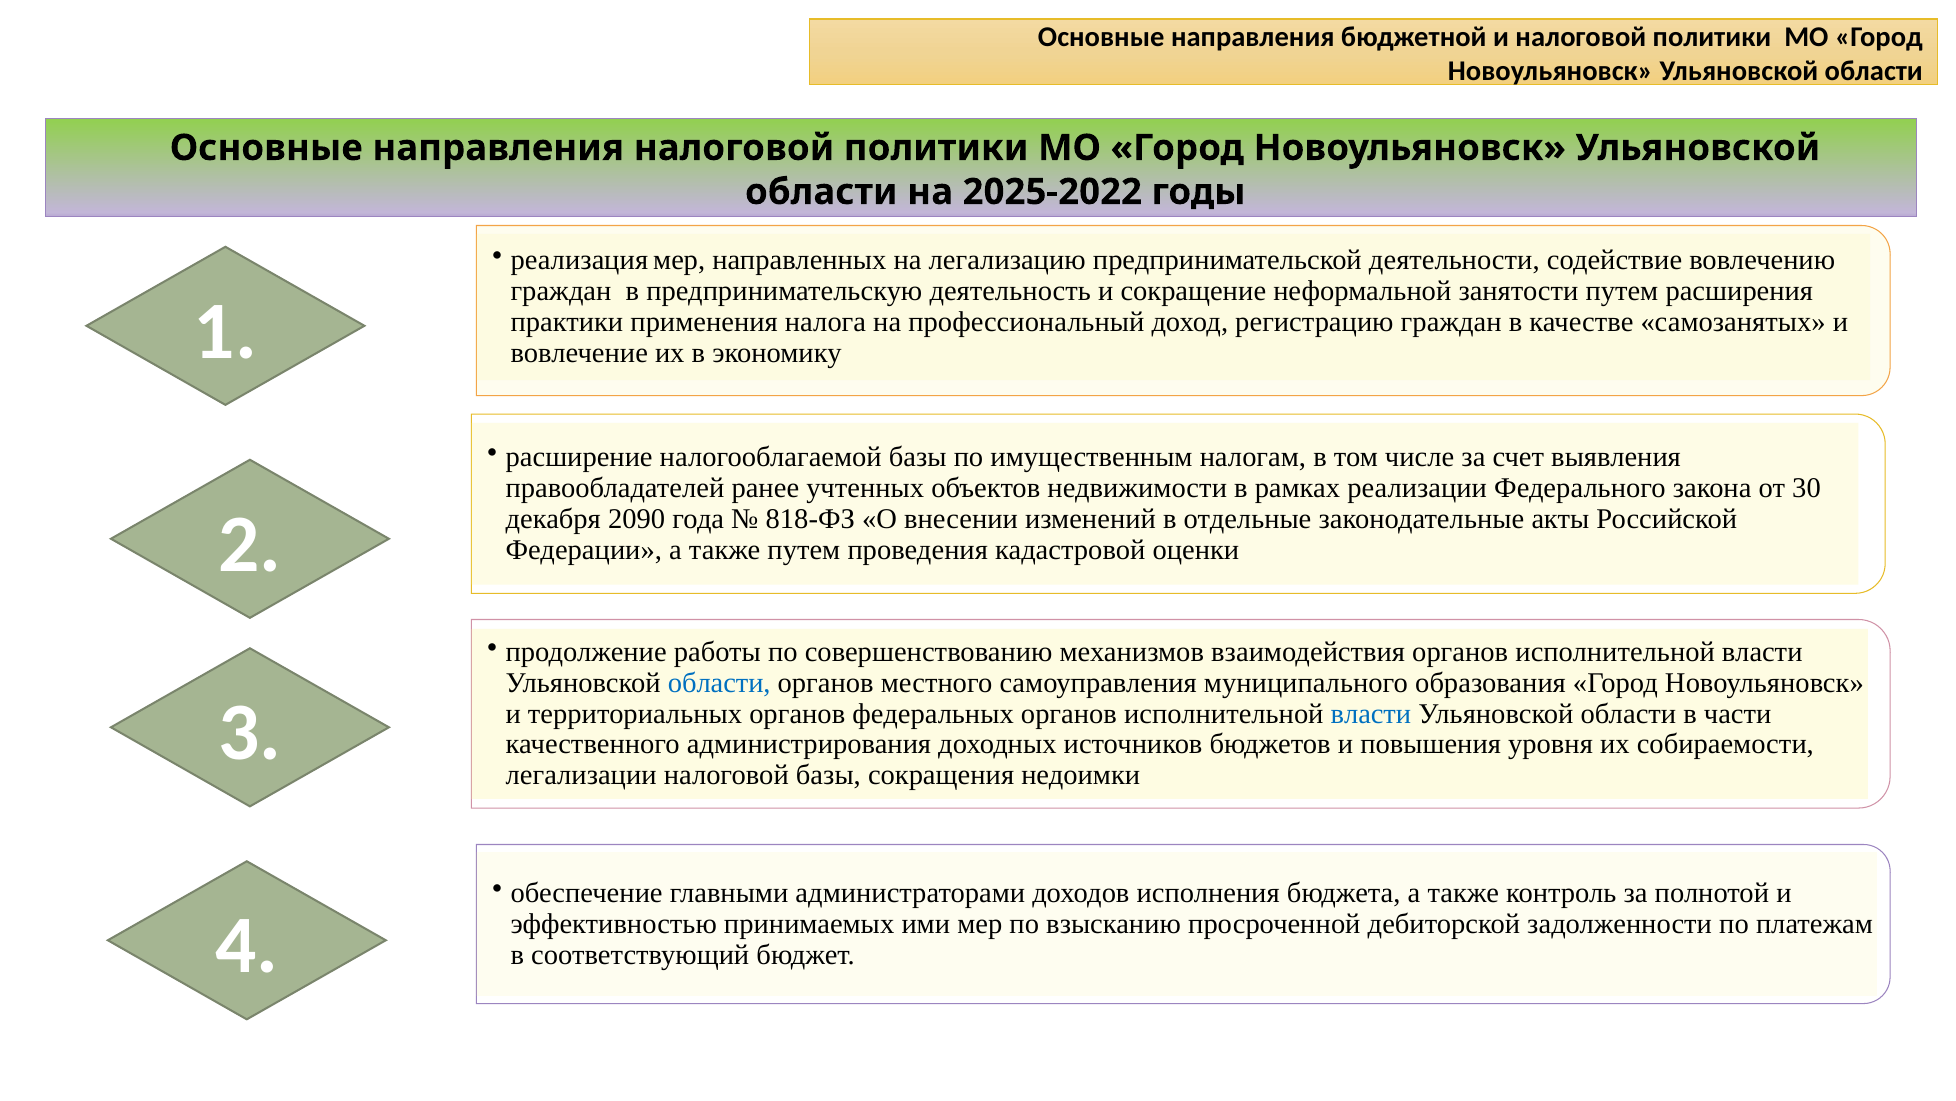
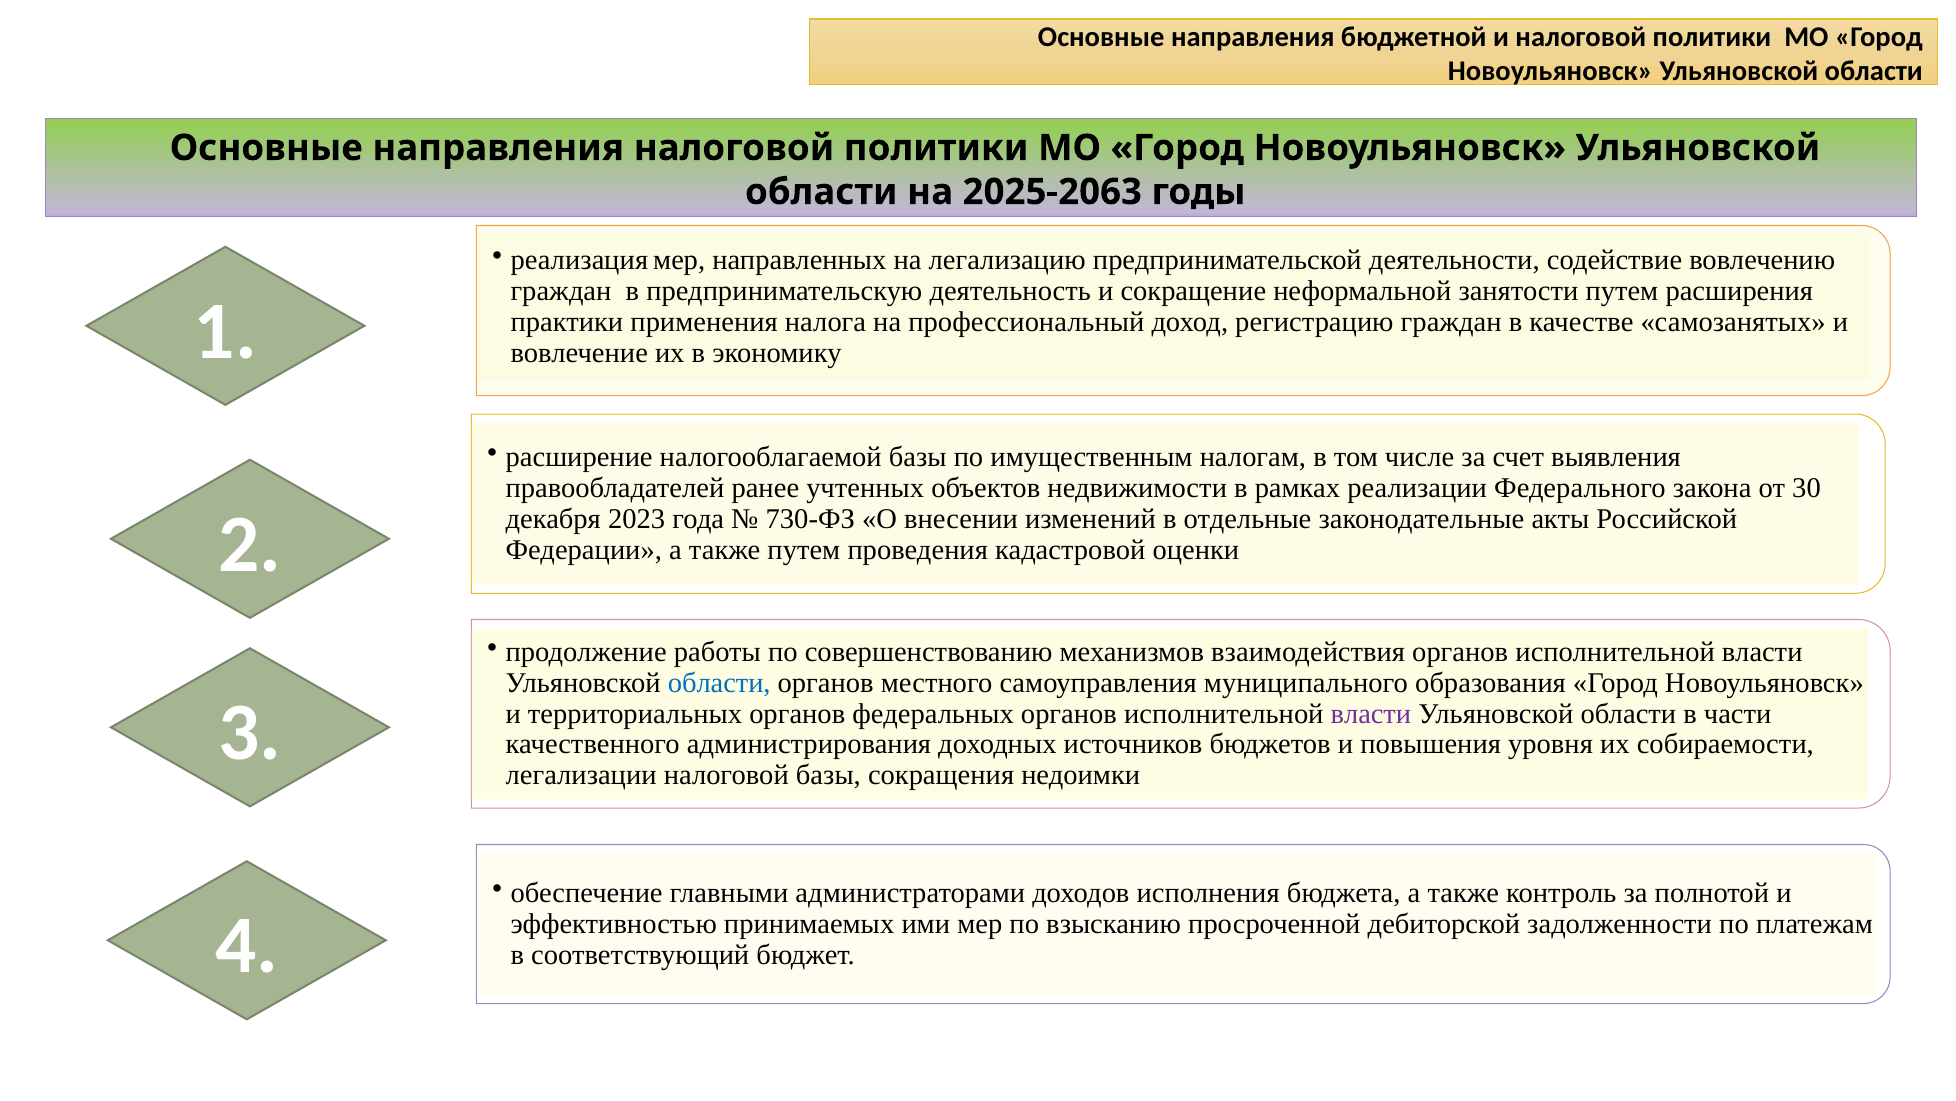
2025-2022: 2025-2022 -> 2025-2063 (1052, 192)
2090: 2090 -> 2023 (637, 519)
818-ФЗ: 818-ФЗ -> 730-ФЗ (810, 519)
власти colour: blue -> purple (1371, 713)
